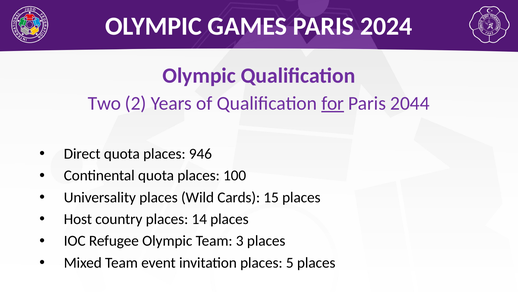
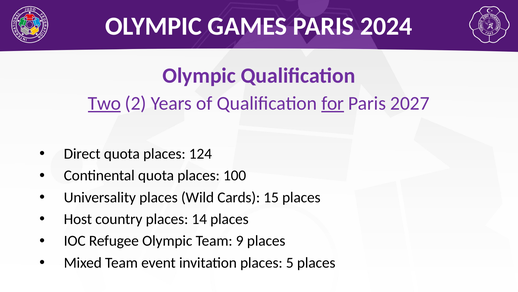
Two underline: none -> present (104, 103)
2044: 2044 -> 2027 (410, 103)
946: 946 -> 124 (200, 154)
3: 3 -> 9 (240, 240)
